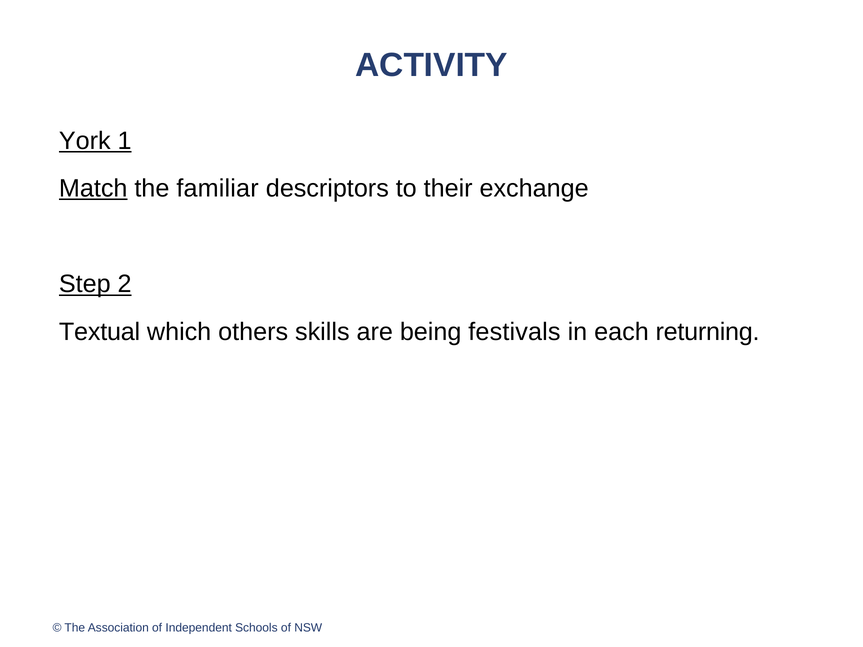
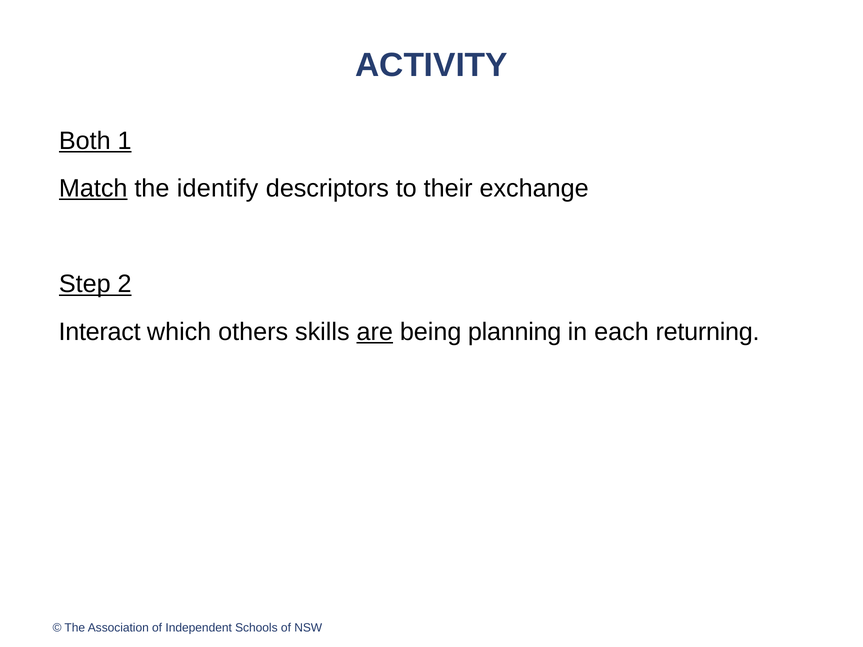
York: York -> Both (85, 141)
familiar: familiar -> identify (217, 189)
Textual: Textual -> Interact (100, 332)
are underline: none -> present (375, 332)
festivals: festivals -> planning (515, 332)
